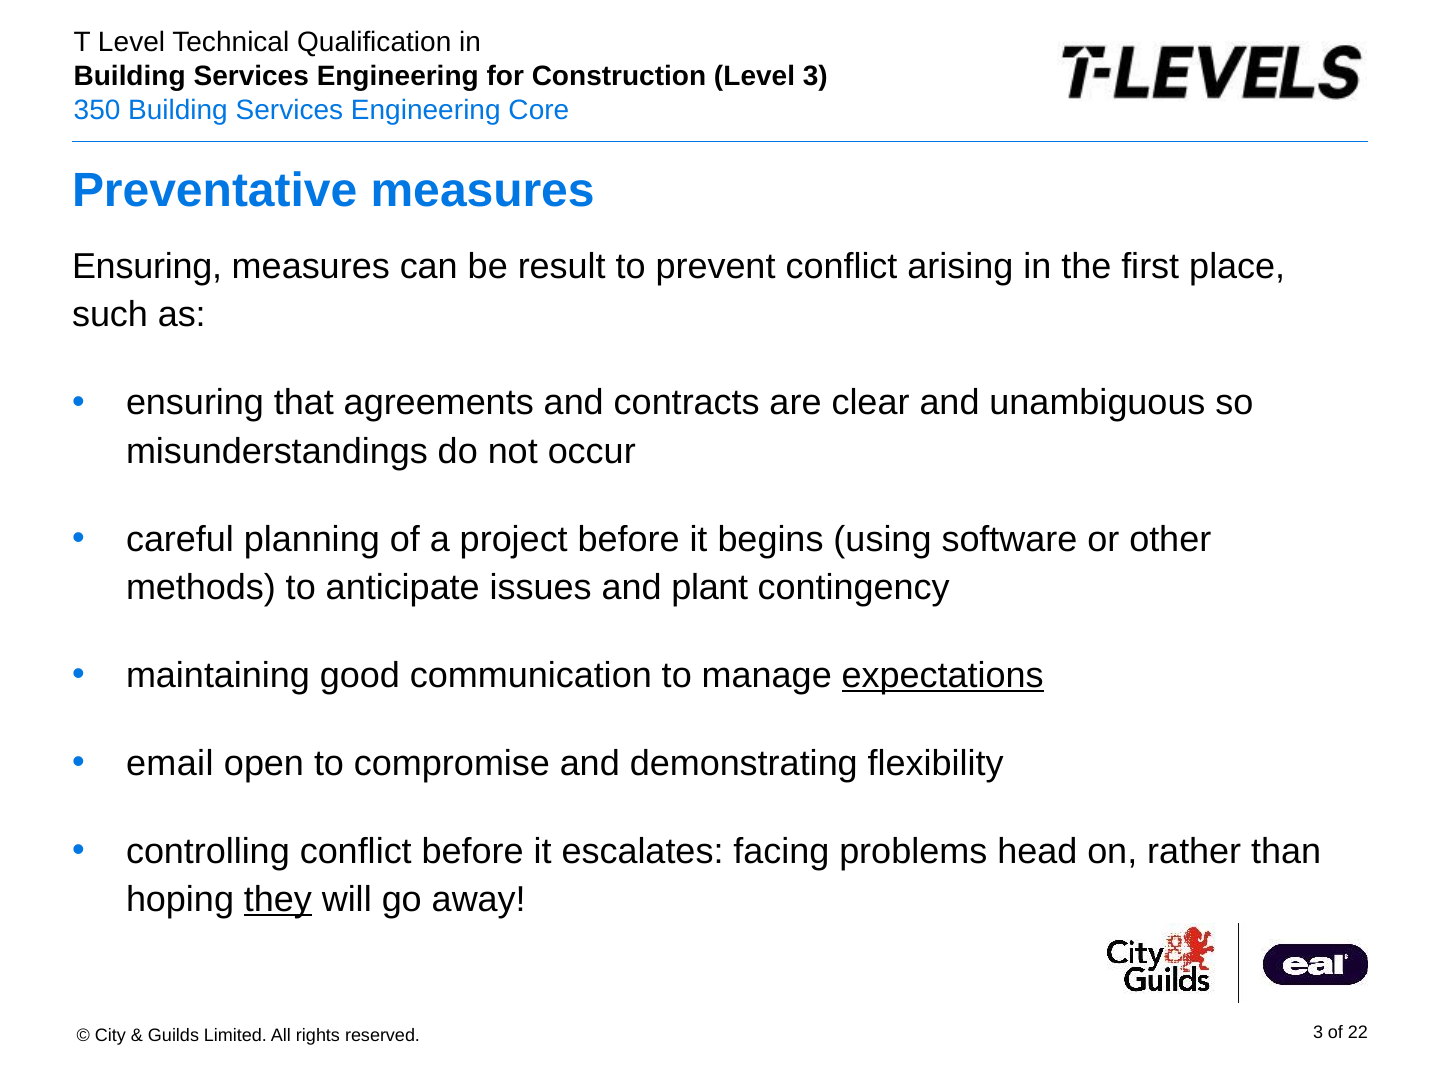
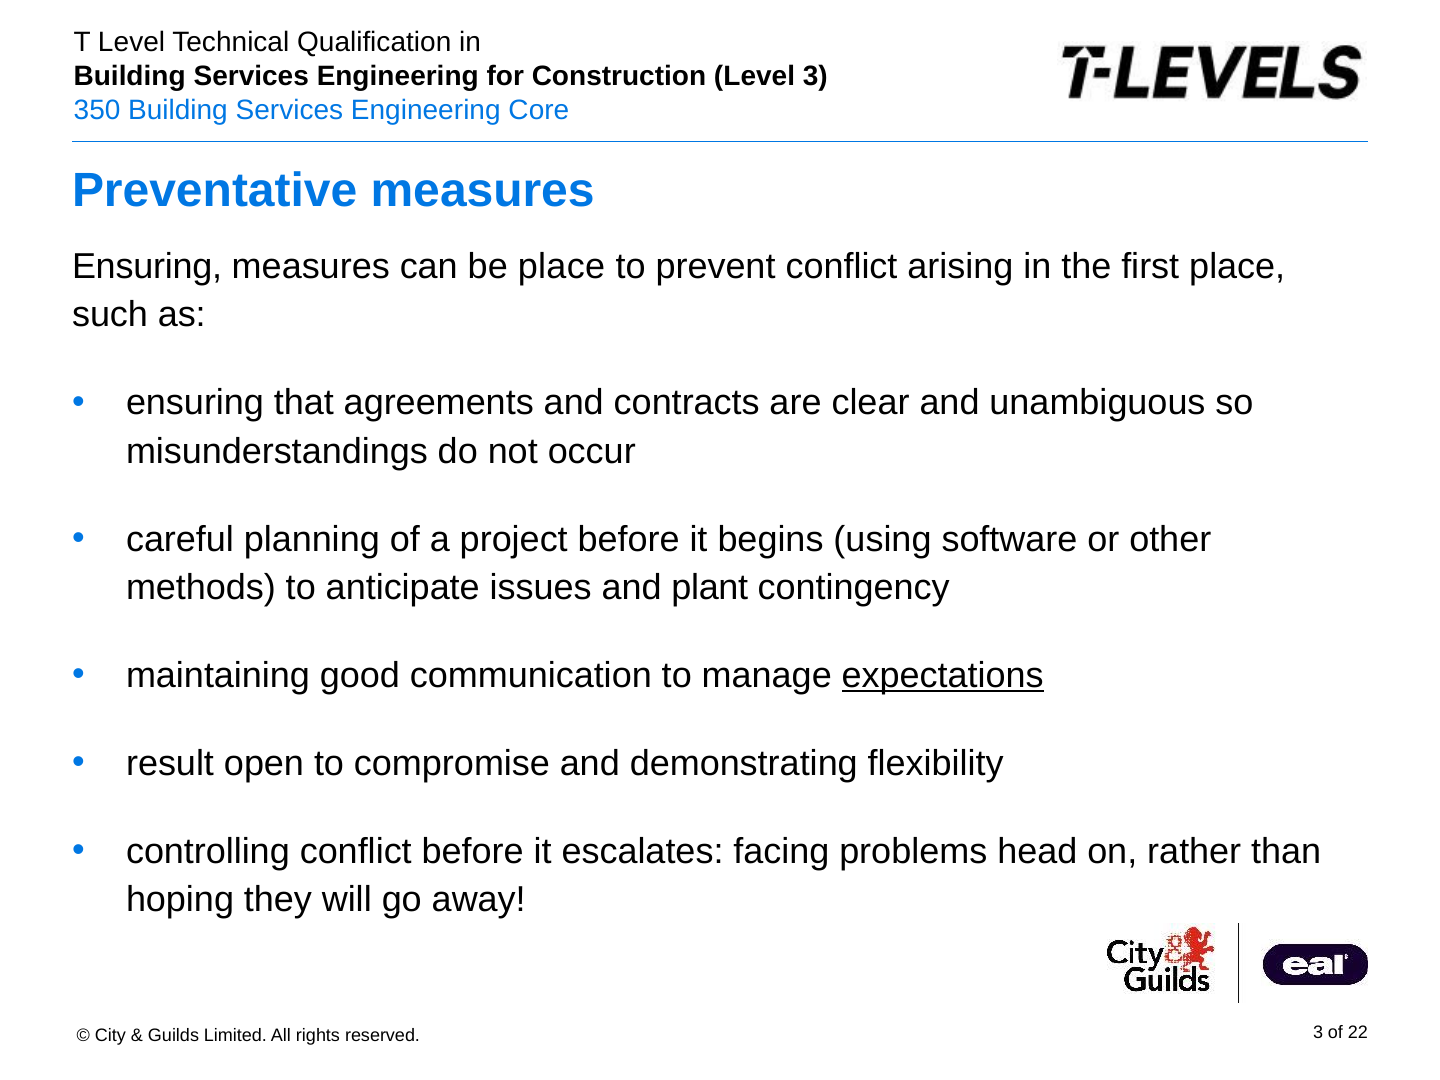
be result: result -> place (562, 267)
email: email -> result (170, 763)
they underline: present -> none (278, 899)
